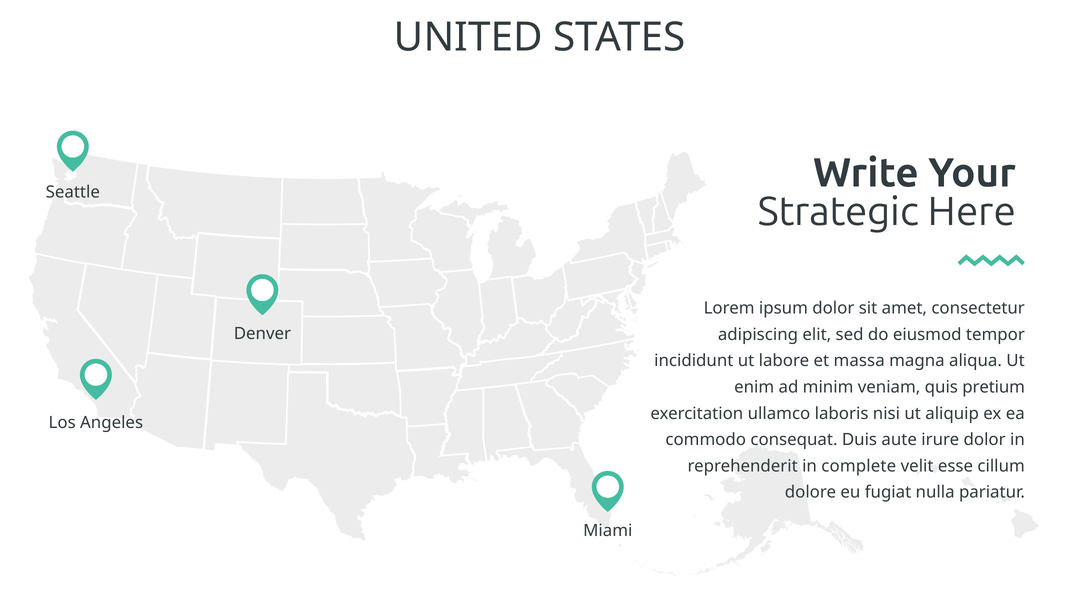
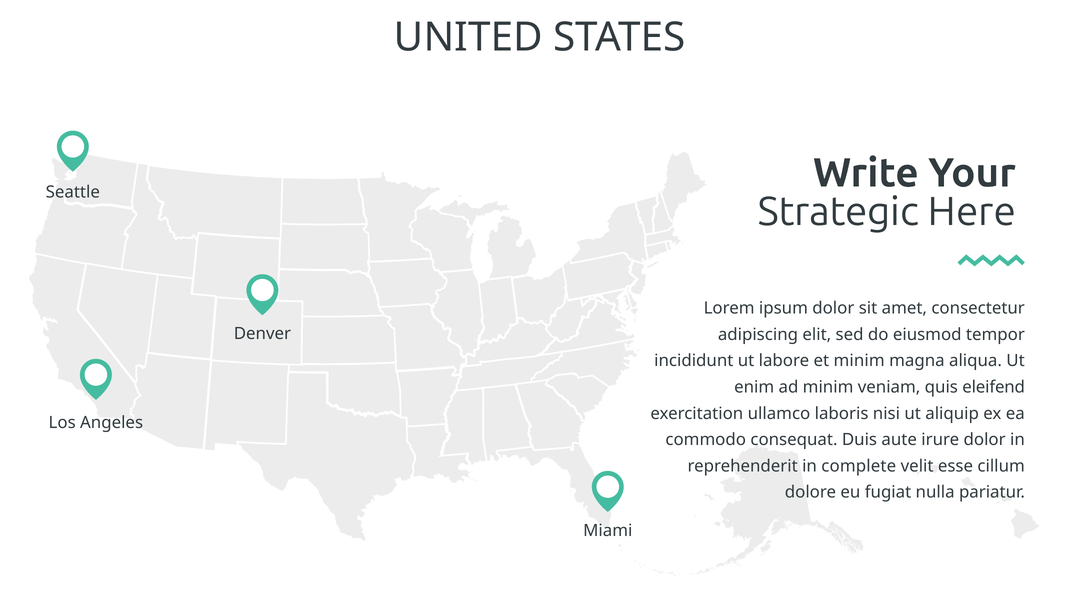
et massa: massa -> minim (859, 361)
pretium: pretium -> eleifend (994, 388)
